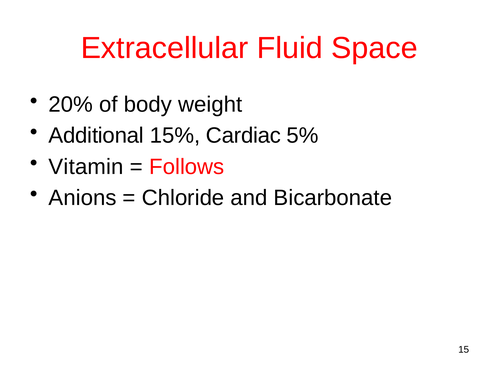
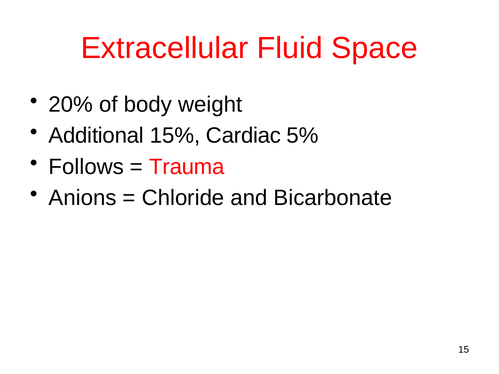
Vitamin: Vitamin -> Follows (86, 167)
Follows: Follows -> Trauma (187, 167)
